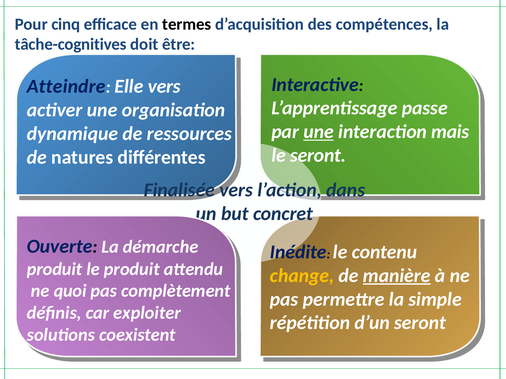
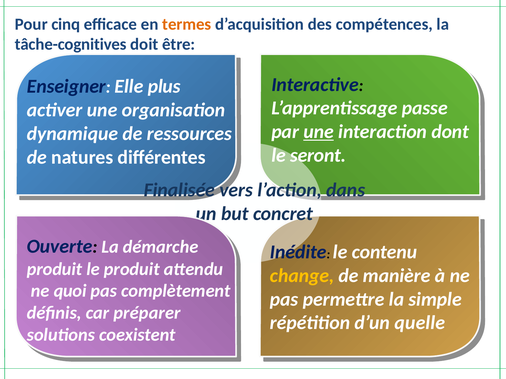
termes colour: black -> orange (187, 24)
Atteindre: Atteindre -> Enseigner (66, 87)
Elle vers: vers -> plus (164, 87)
mais: mais -> dont (450, 132)
manière underline: present -> none (397, 276)
exploiter: exploiter -> préparer (147, 313)
d’un seront: seront -> quelle (420, 323)
